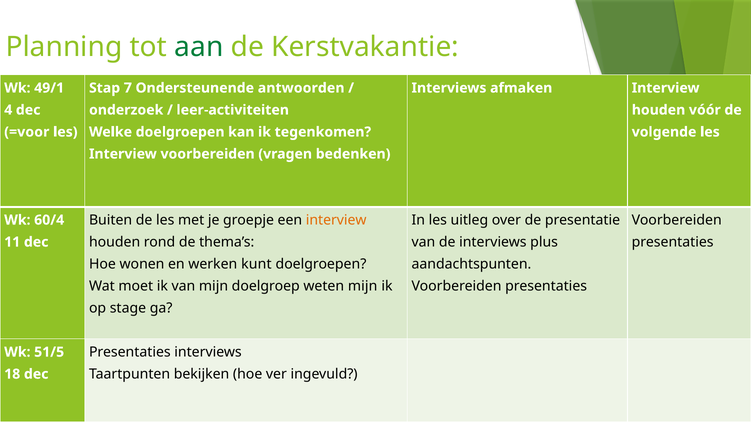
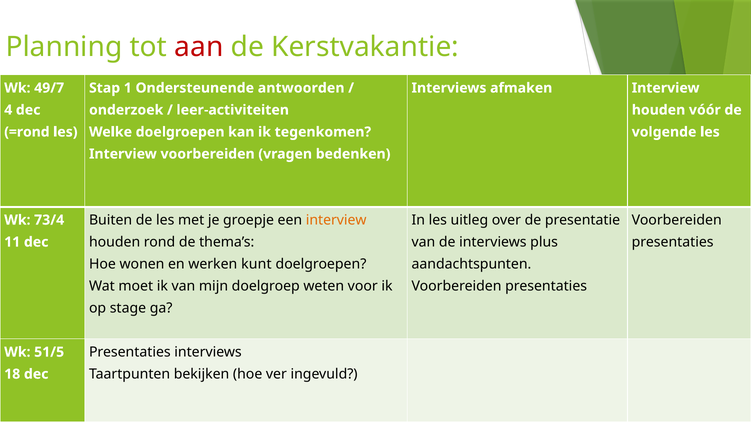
aan colour: green -> red (199, 47)
49/1: 49/1 -> 49/7 (49, 88)
7: 7 -> 1 (128, 88)
=voor: =voor -> =rond (27, 132)
60/4: 60/4 -> 73/4 (49, 220)
weten mijn: mijn -> voor (363, 286)
